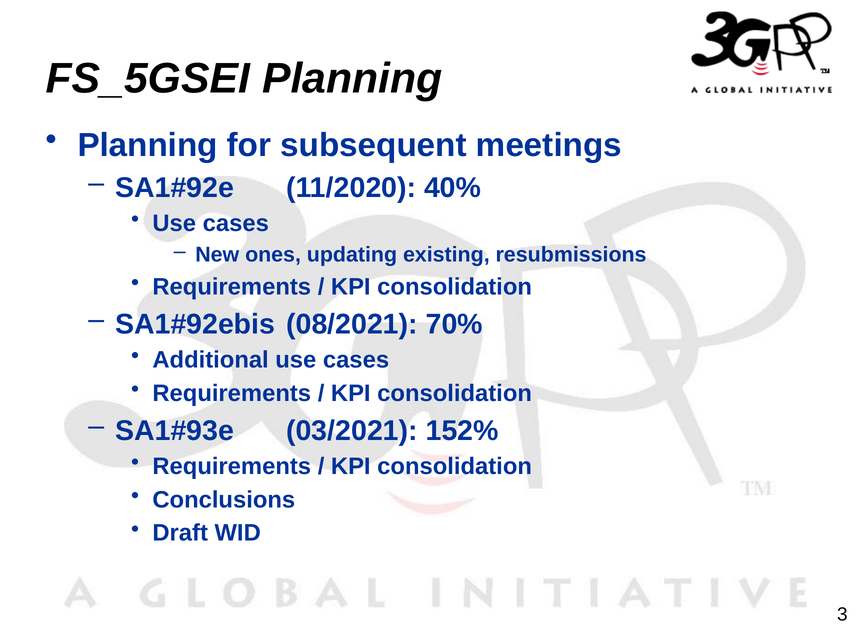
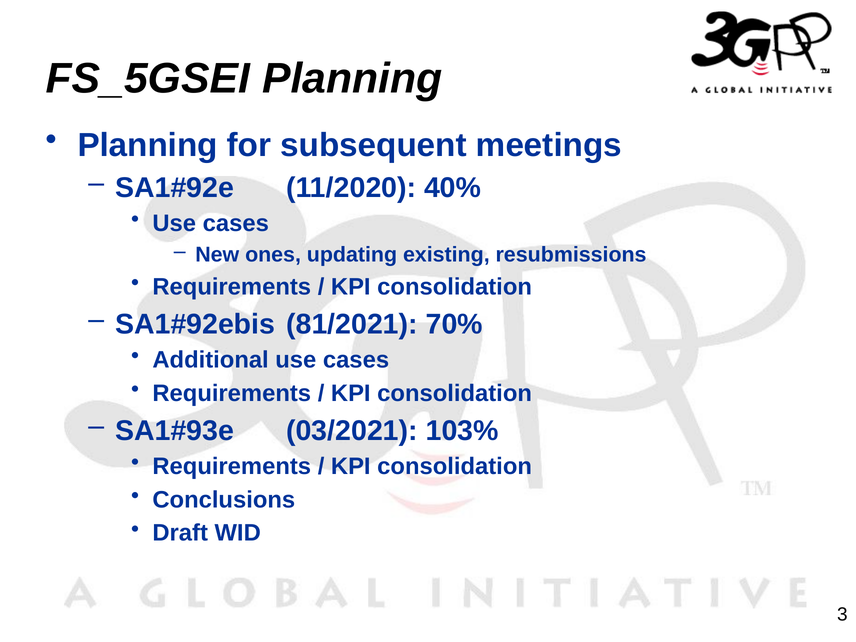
08/2021: 08/2021 -> 81/2021 (352, 324)
152%: 152% -> 103% (462, 431)
